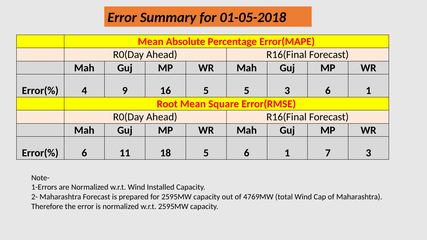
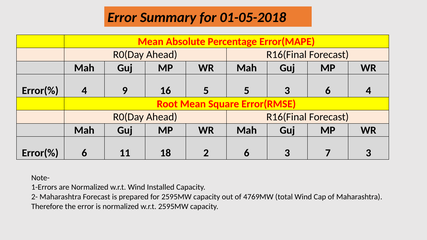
3 6 1: 1 -> 4 (368, 91)
18 5: 5 -> 2 (206, 153)
1: 1 -> 3 (287, 153)
